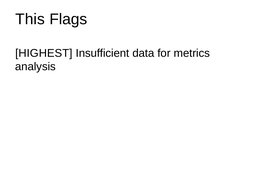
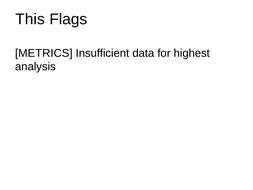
HIGHEST: HIGHEST -> METRICS (44, 53)
metrics: metrics -> highest (192, 53)
